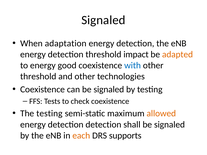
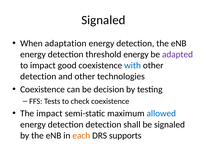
threshold impact: impact -> energy (136, 54)
adapted colour: orange -> purple (177, 54)
to energy: energy -> impact (43, 66)
threshold: threshold -> detection (38, 77)
can be signaled: signaled -> decision (109, 89)
The testing: testing -> impact (49, 114)
allowed colour: orange -> blue (161, 114)
